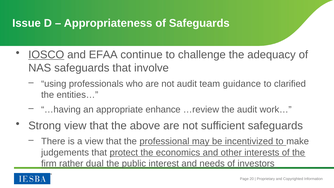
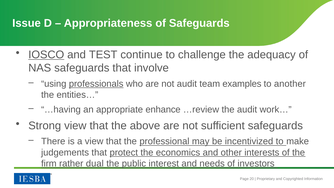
EFAA: EFAA -> TEST (103, 55)
professionals underline: none -> present (96, 84)
guidance: guidance -> examples (242, 84)
clarified: clarified -> another (290, 84)
